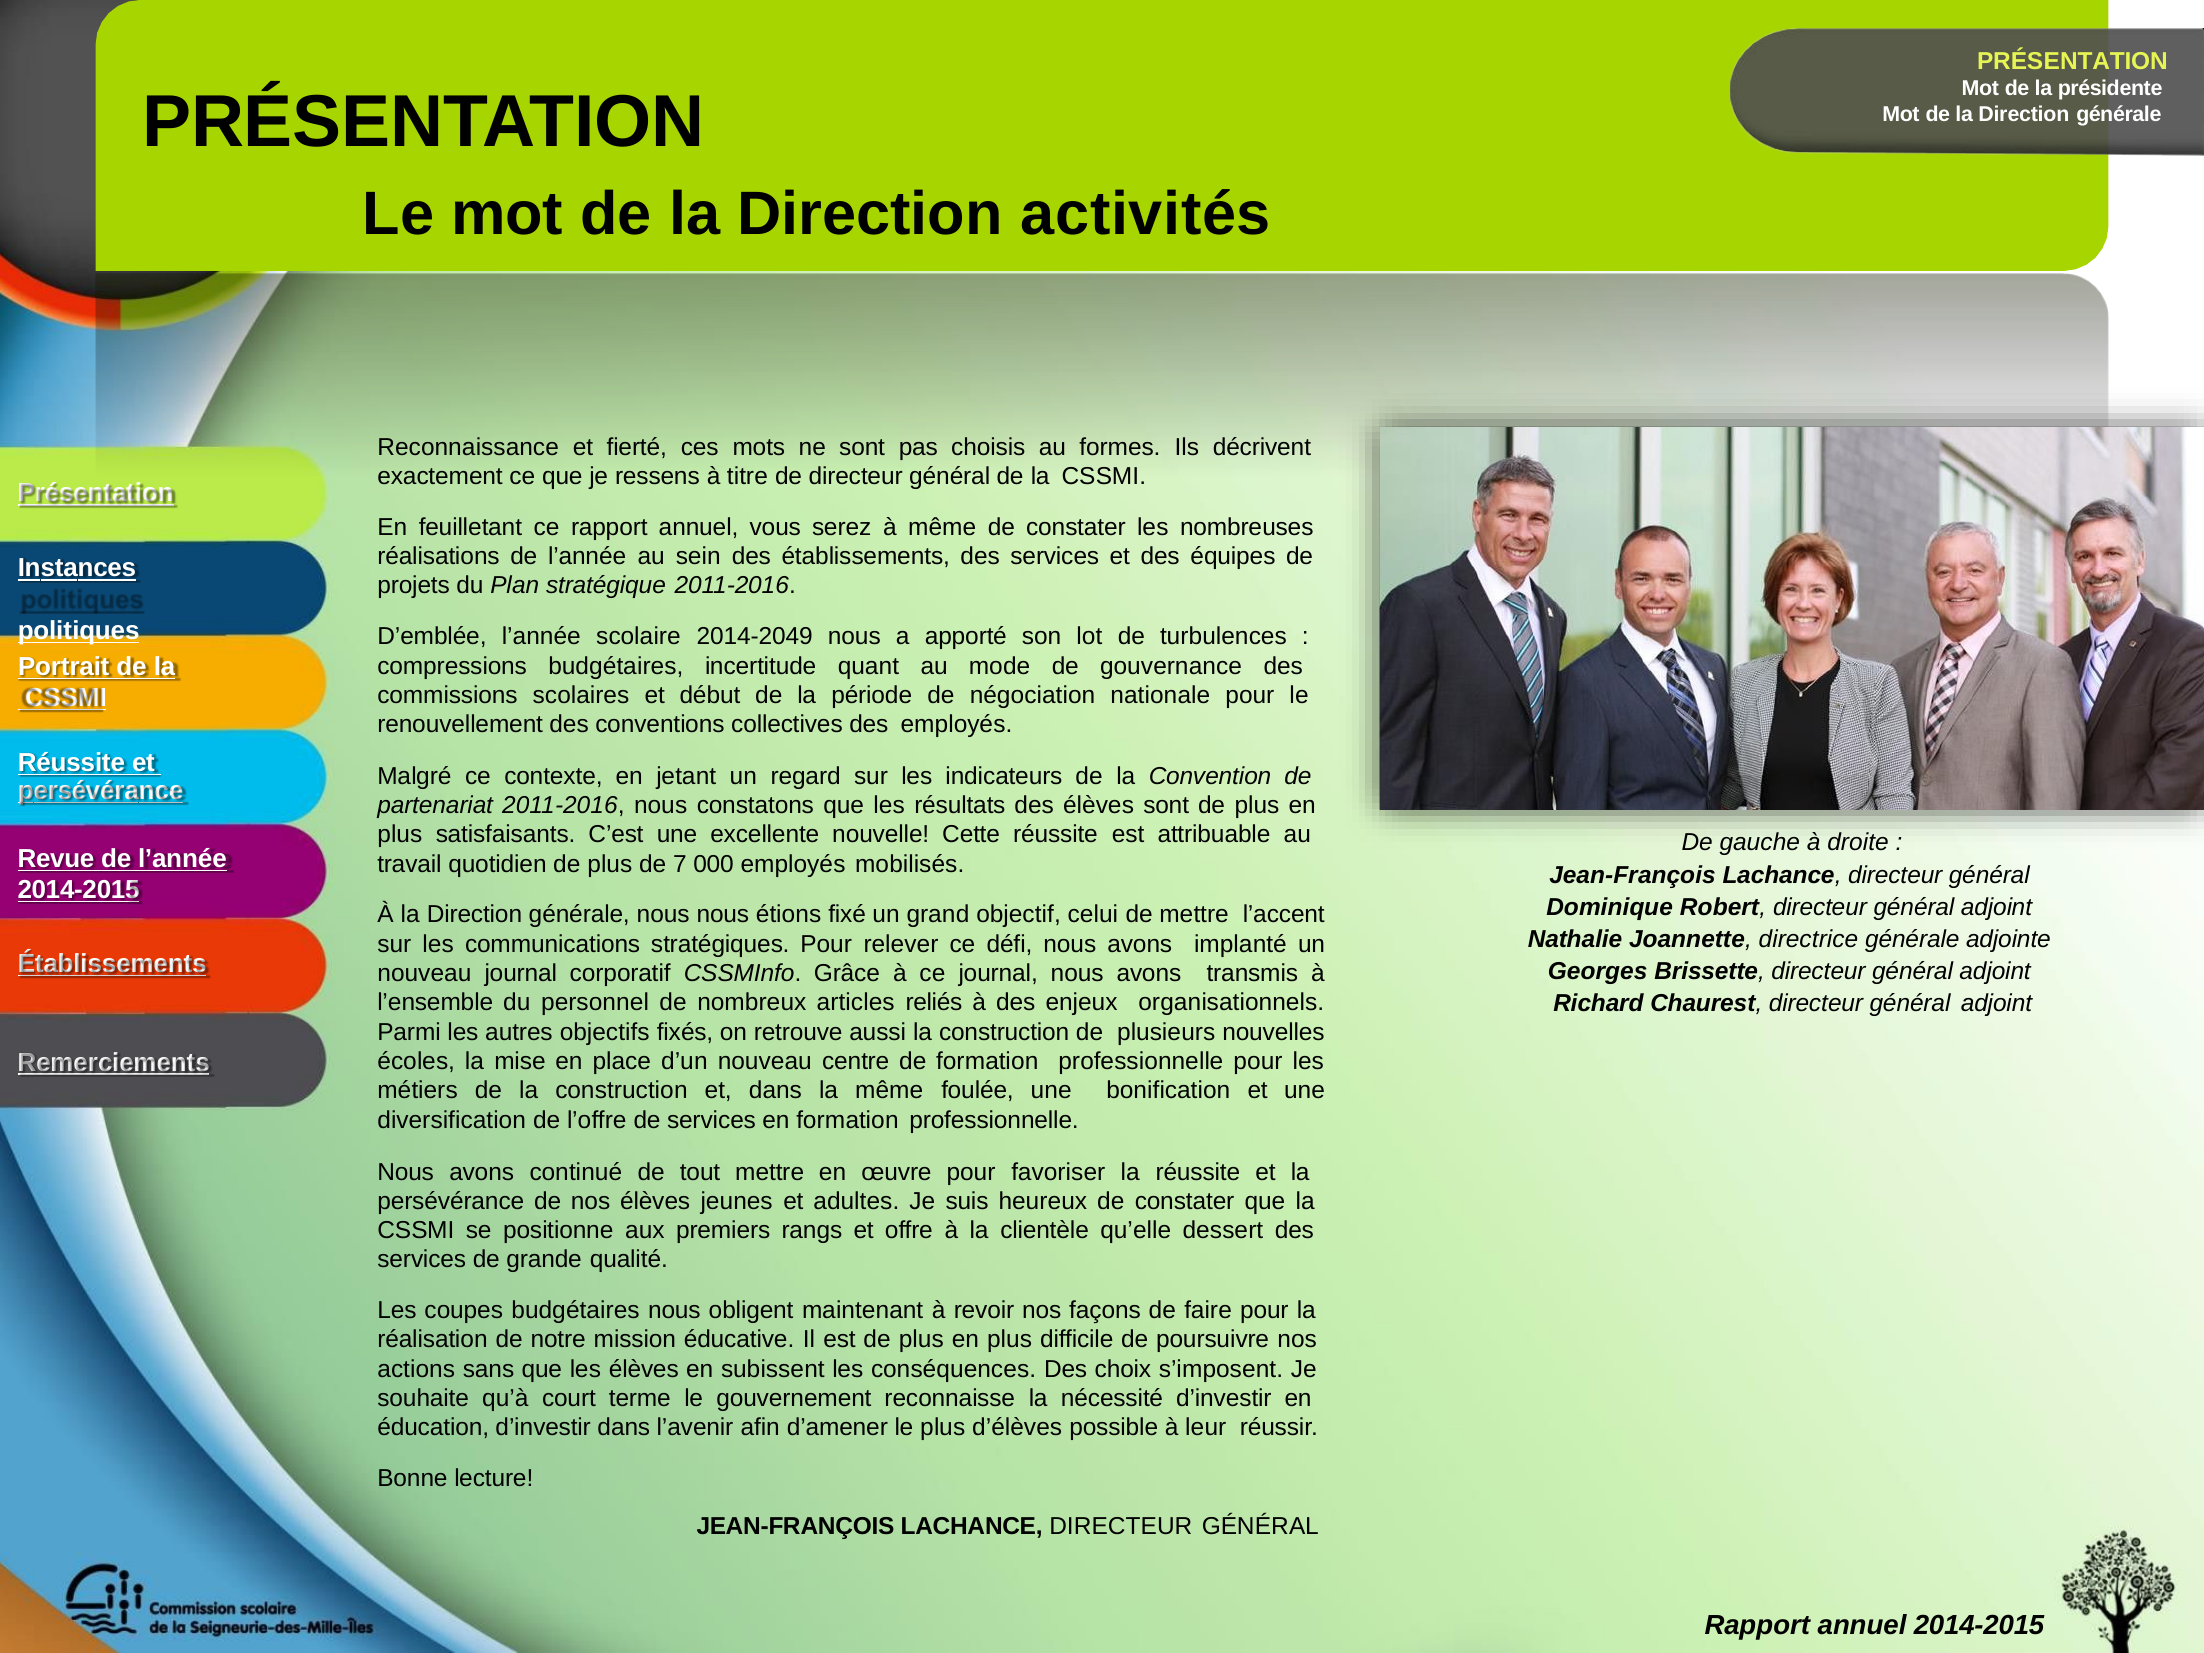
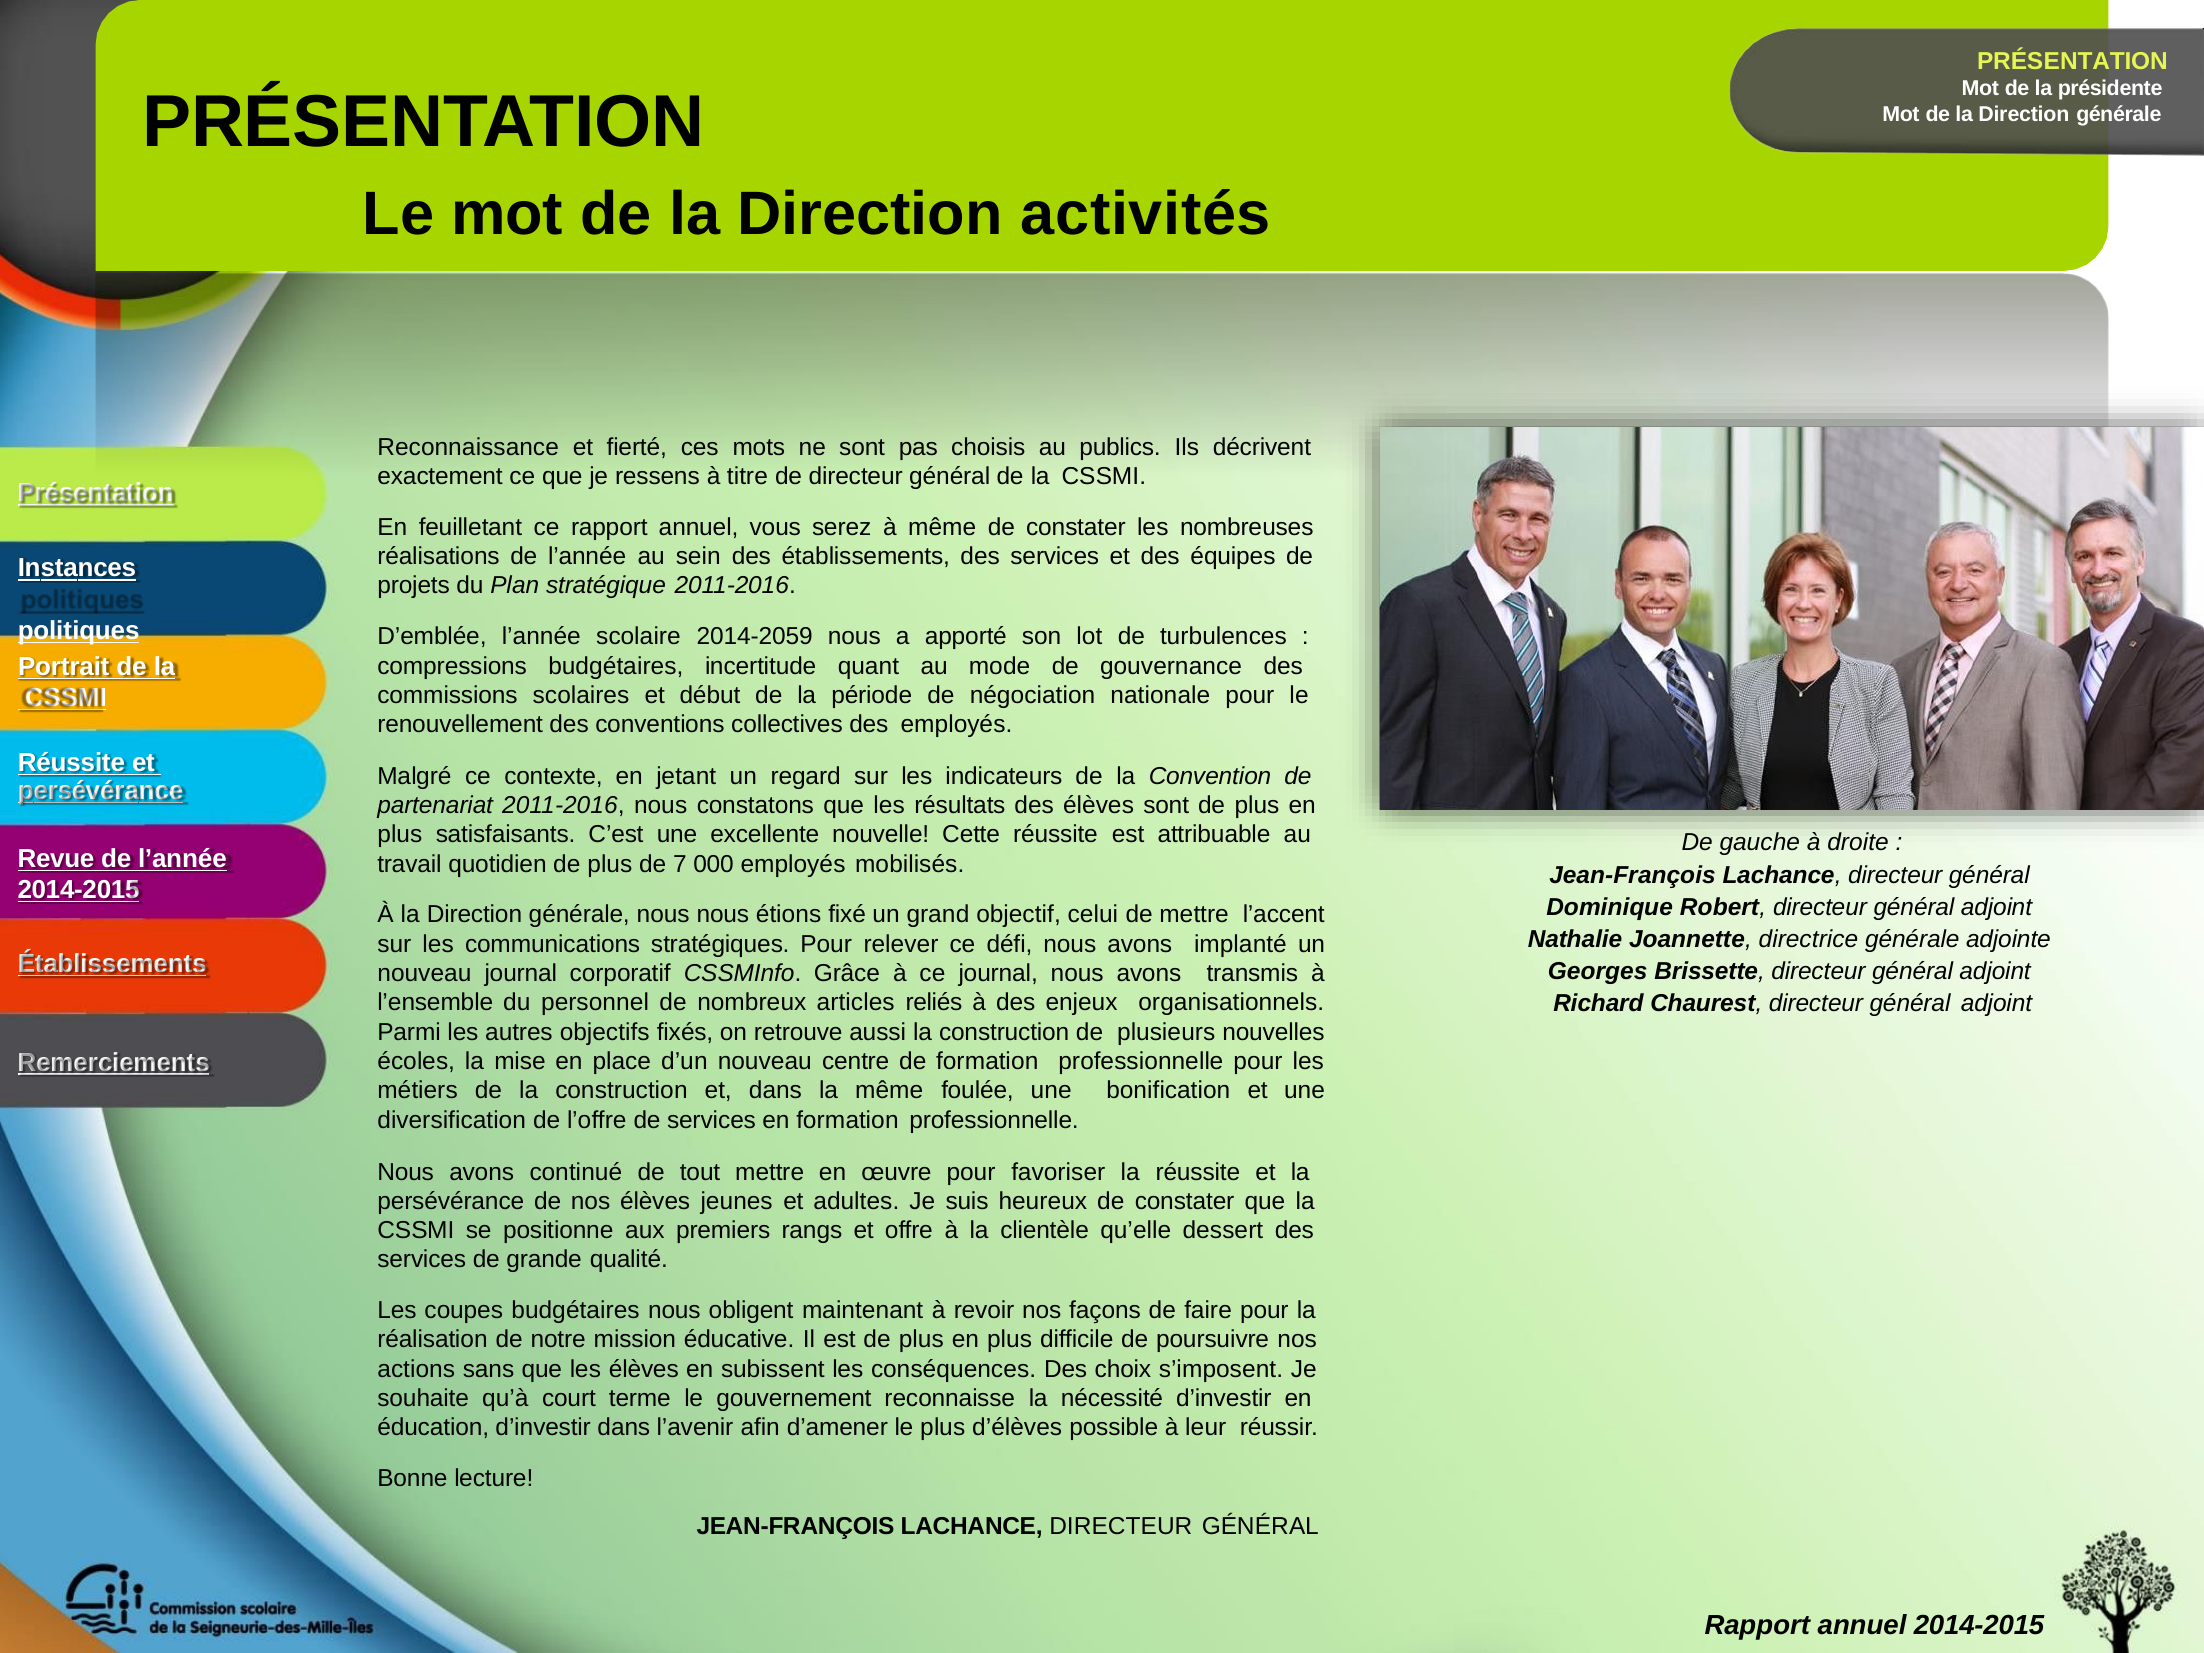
formes: formes -> publics (1120, 447)
2014-2049: 2014-2049 -> 2014-2059 (755, 637)
